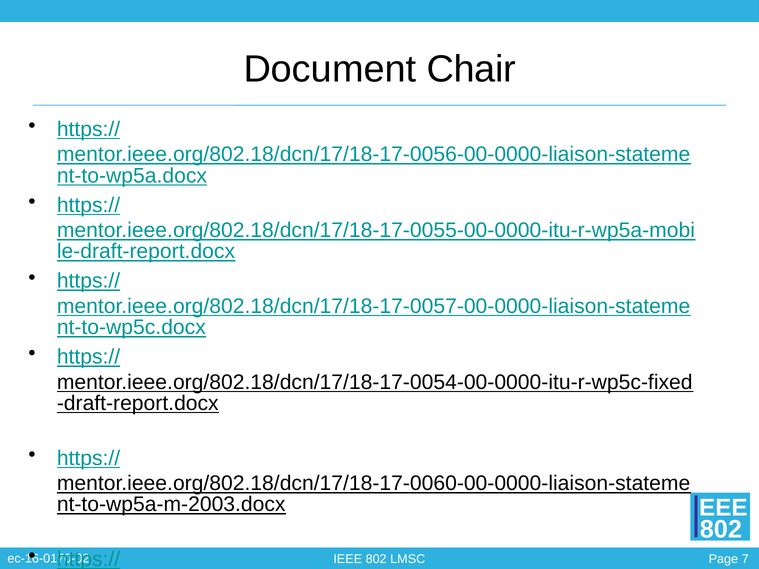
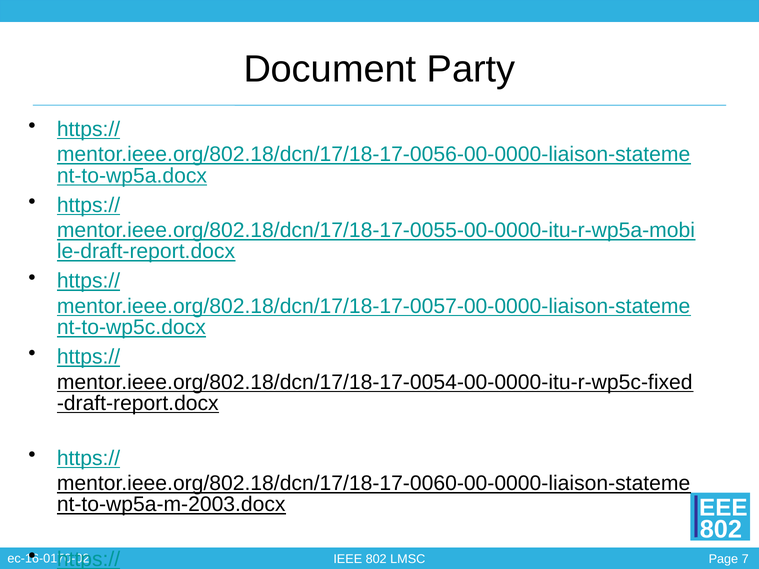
Chair: Chair -> Party (471, 69)
